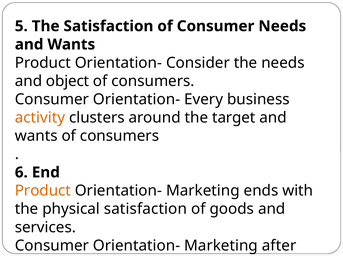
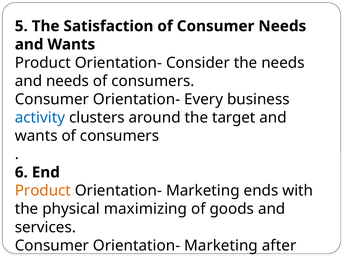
and object: object -> needs (68, 81)
activity colour: orange -> blue (40, 118)
physical satisfaction: satisfaction -> maximizing (145, 209)
